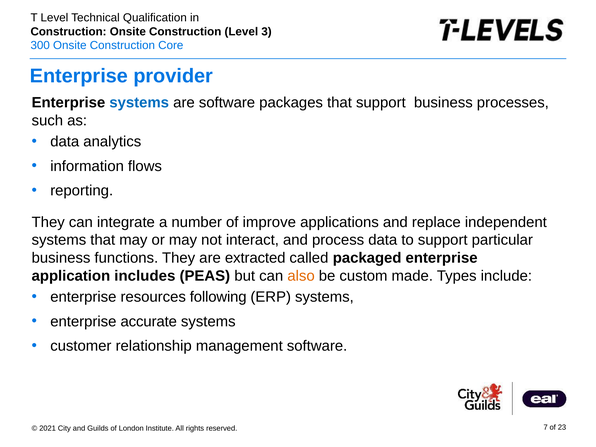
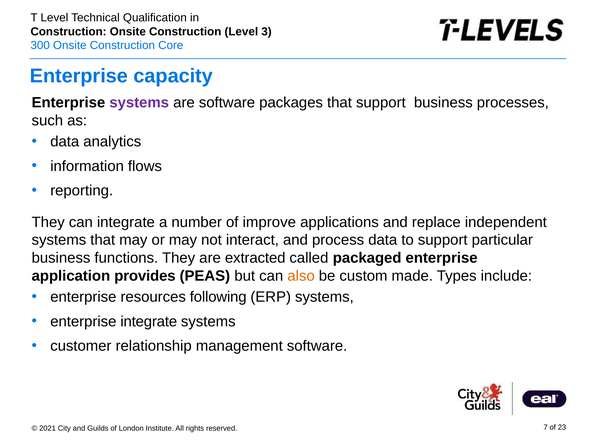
provider: provider -> capacity (173, 76)
systems colour: blue -> purple (139, 103)
includes: includes -> provides (145, 276)
enterprise accurate: accurate -> integrate (149, 321)
